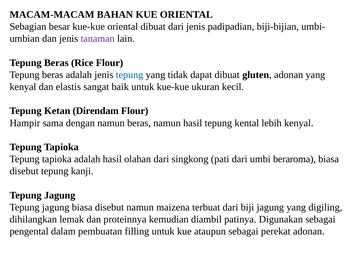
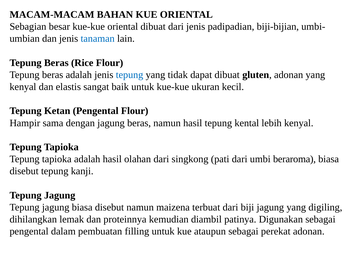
tanaman colour: purple -> blue (98, 39)
Ketan Direndam: Direndam -> Pengental (96, 111)
dengan namun: namun -> jagung (111, 123)
